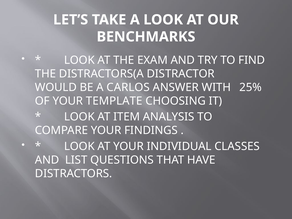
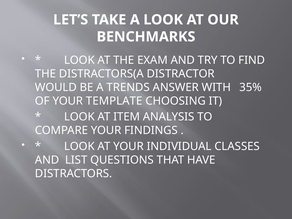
CARLOS: CARLOS -> TRENDS (128, 87)
25%: 25% -> 35% (251, 87)
